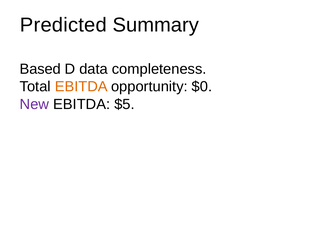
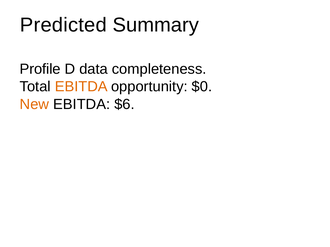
Based: Based -> Profile (40, 69)
New colour: purple -> orange (34, 104)
$5: $5 -> $6 (124, 104)
